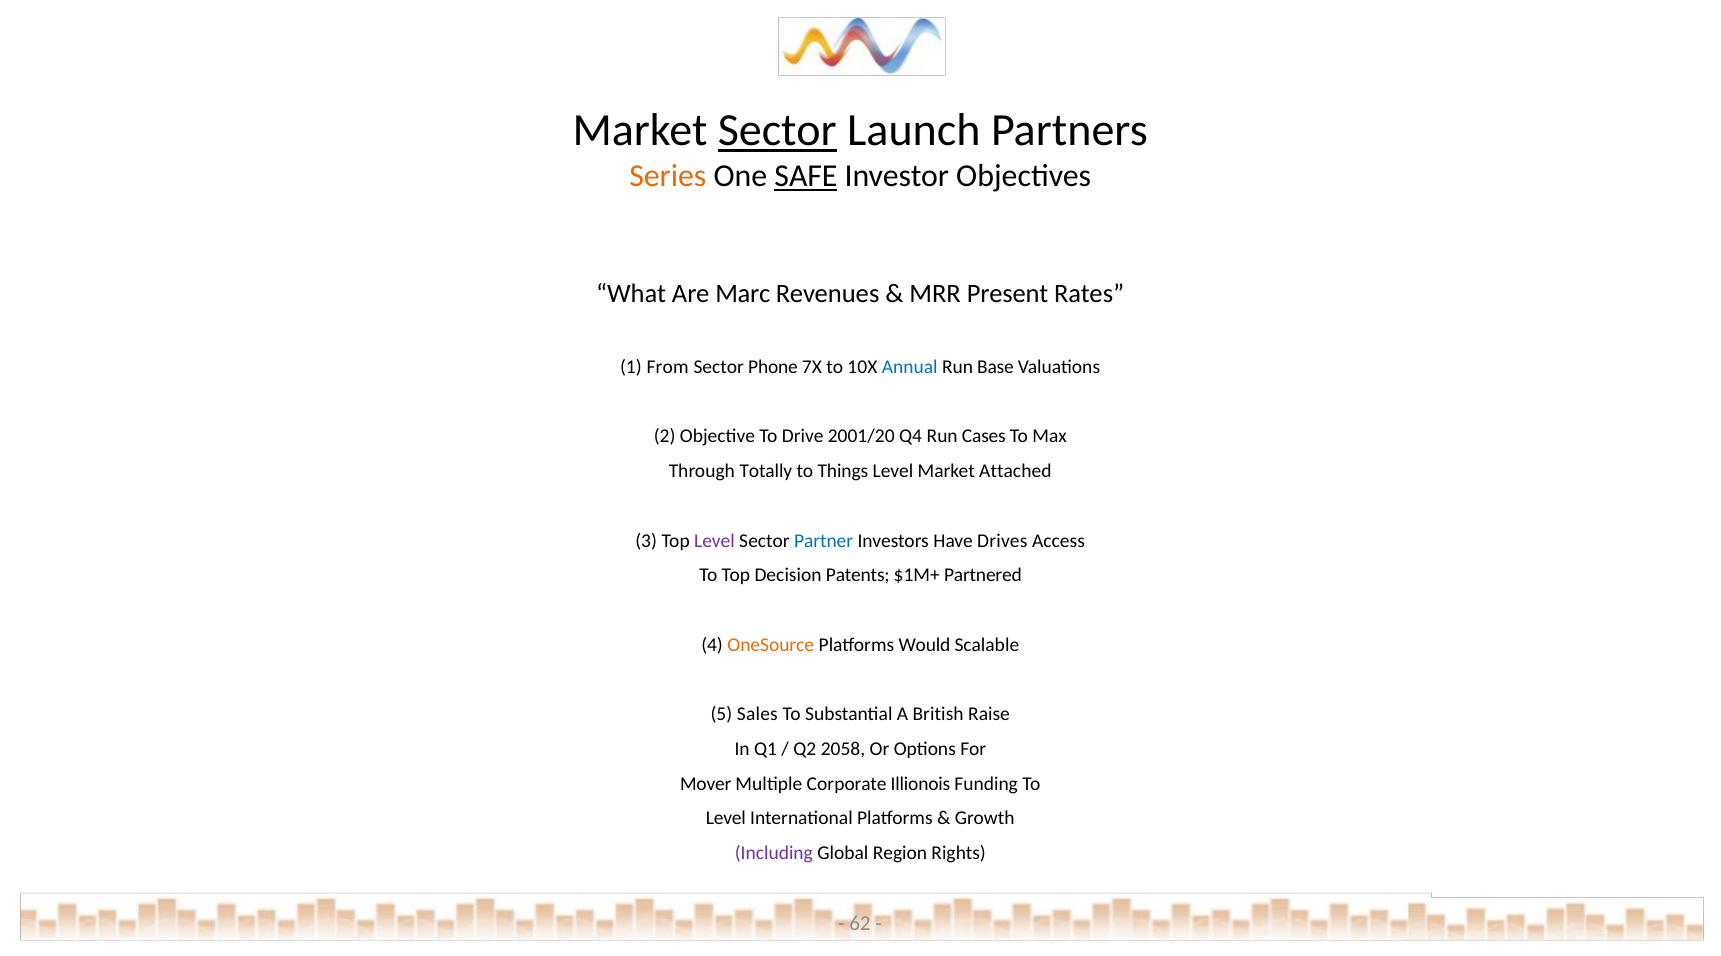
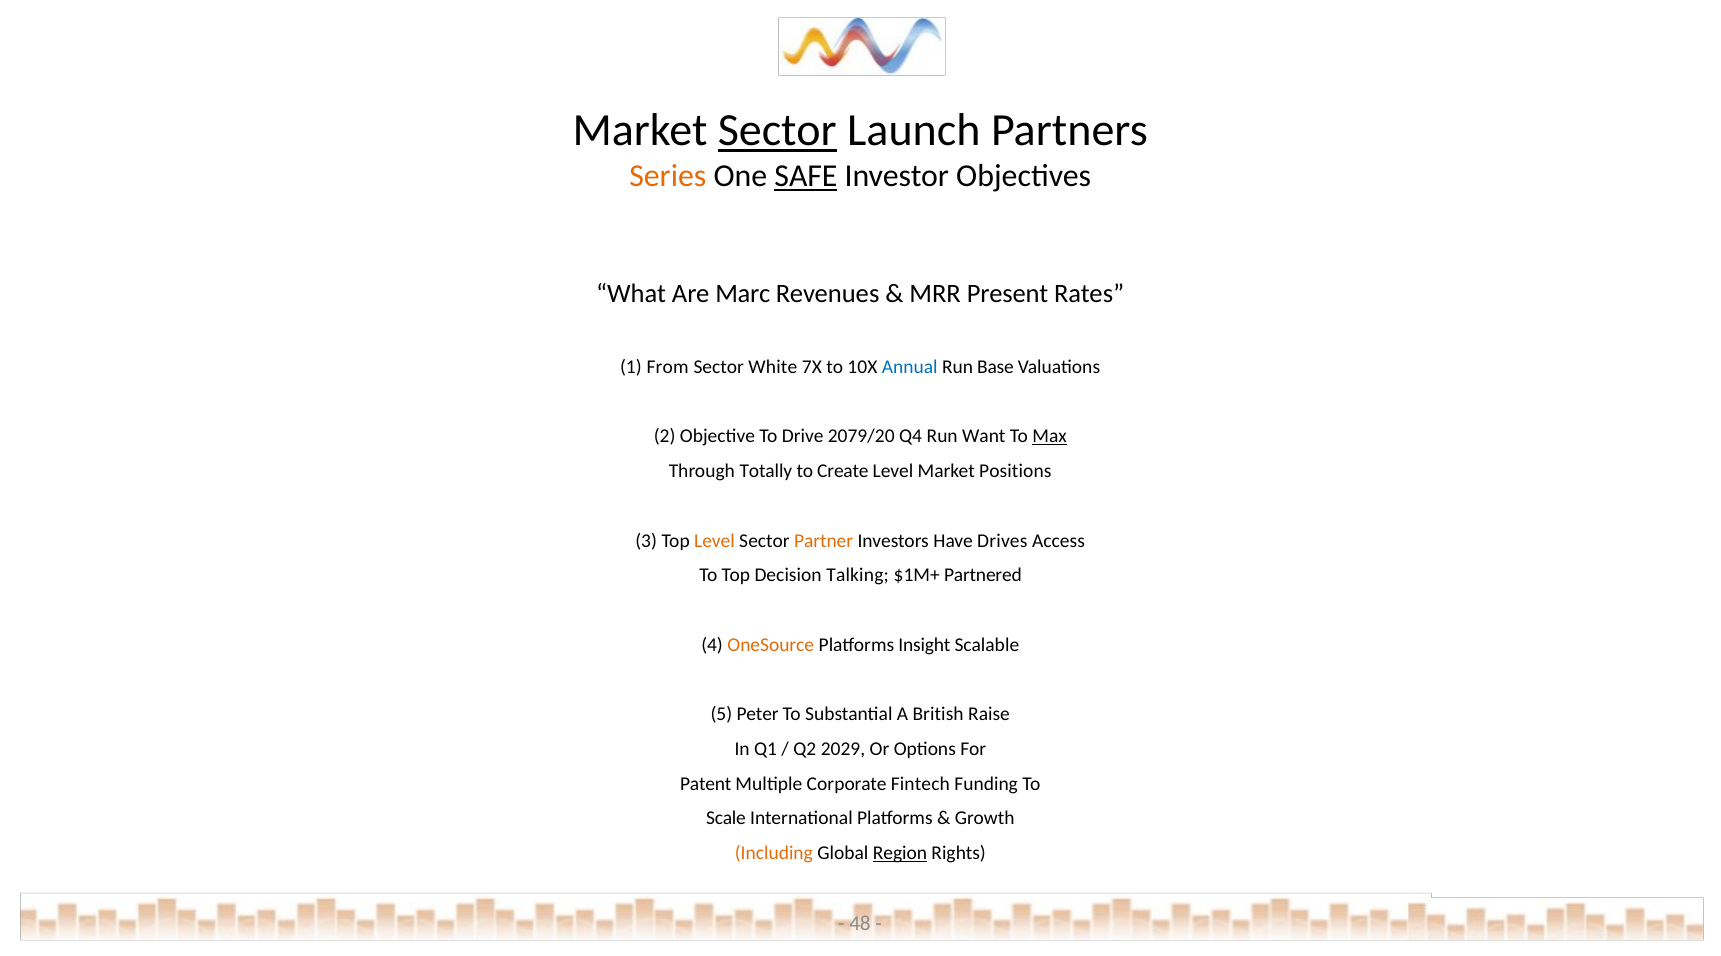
Phone: Phone -> White (773, 367)
2001/20: 2001/20 -> 2079/20 (861, 436)
Cases: Cases -> Want (984, 436)
Max underline: none -> present (1050, 436)
Things: Things -> Create (843, 471)
Attached: Attached -> Positions (1015, 471)
Level colour: purple -> orange (715, 541)
Partner colour: blue -> orange (824, 541)
Patents: Patents -> Talking (858, 575)
Would: Would -> Insight (924, 645)
Sales: Sales -> Peter (758, 714)
2058: 2058 -> 2029 (843, 749)
Mover: Mover -> Patent (706, 784)
Illionois: Illionois -> Fintech (920, 784)
Level: Level -> Scale (726, 818)
Including colour: purple -> orange (774, 853)
Region underline: none -> present (900, 853)
62: 62 -> 48 (860, 923)
